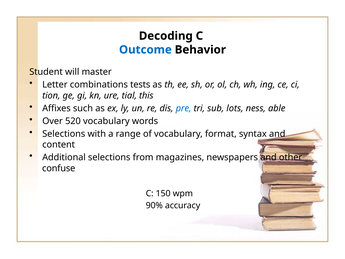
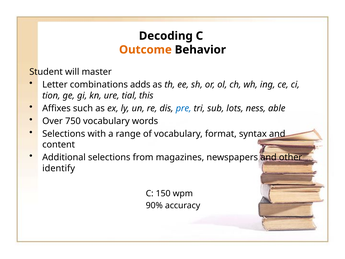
Outcome colour: blue -> orange (145, 50)
tests: tests -> adds (140, 84)
520: 520 -> 750 (73, 121)
confuse: confuse -> identify (59, 168)
